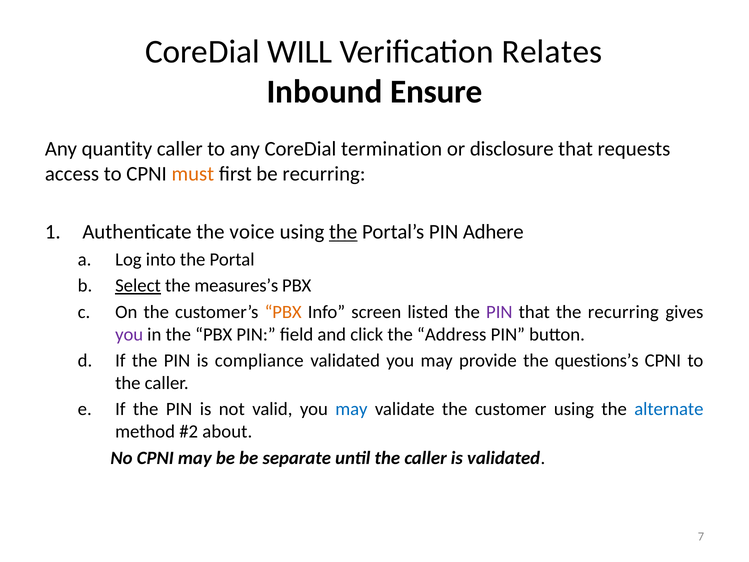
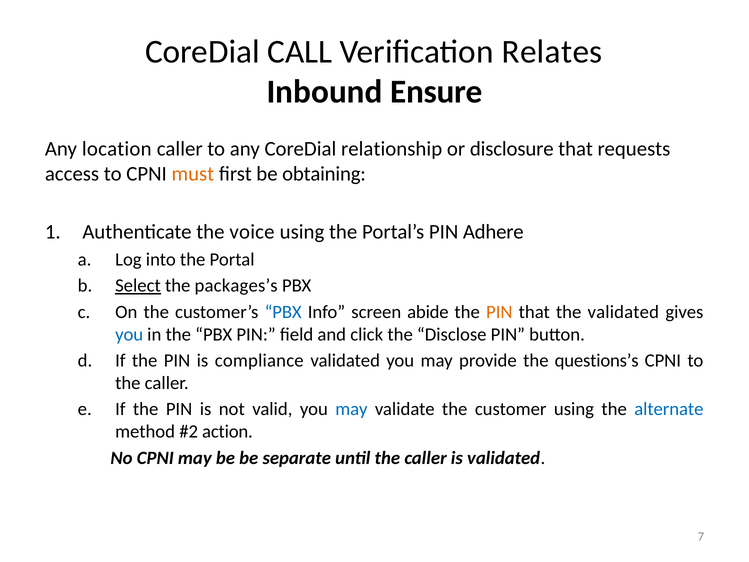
WILL: WILL -> CALL (300, 52)
quantity: quantity -> location (117, 149)
termination: termination -> relationship (392, 149)
be recurring: recurring -> obtaining (324, 174)
the underline: present -> none (343, 232)
measures’s: measures’s -> packages’s (236, 286)
PBX colour: orange -> blue (283, 312)
listed: listed -> abide (428, 312)
PIN colour: purple -> orange (499, 312)
the recurring: recurring -> validated (623, 312)
you colour: purple -> blue (129, 334)
Address: Address -> Disclose (452, 334)
about: about -> action (227, 432)
